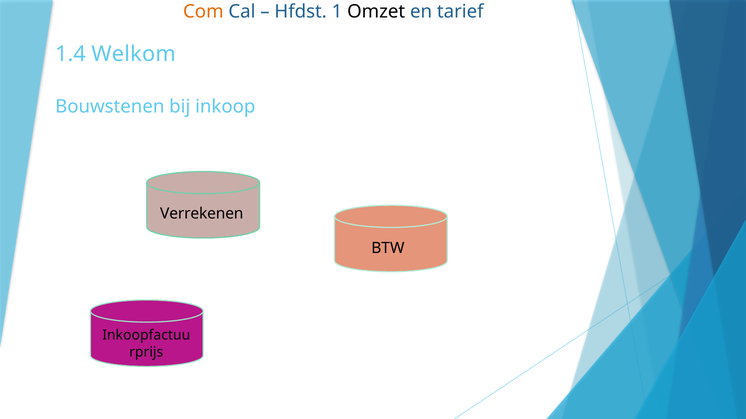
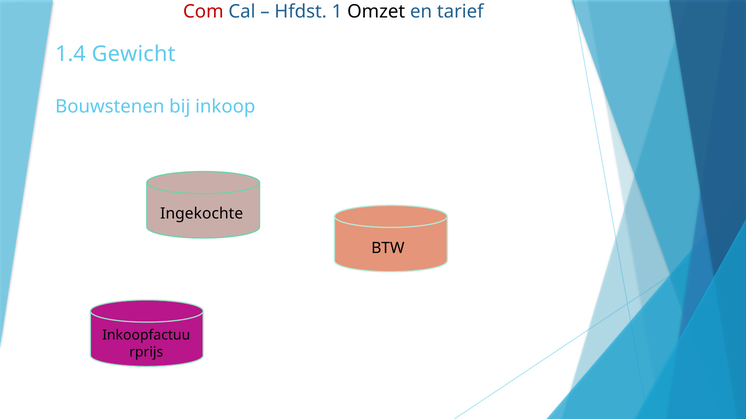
Com colour: orange -> red (203, 12)
Welkom: Welkom -> Gewicht (134, 54)
Verrekenen: Verrekenen -> Ingekochte (202, 214)
